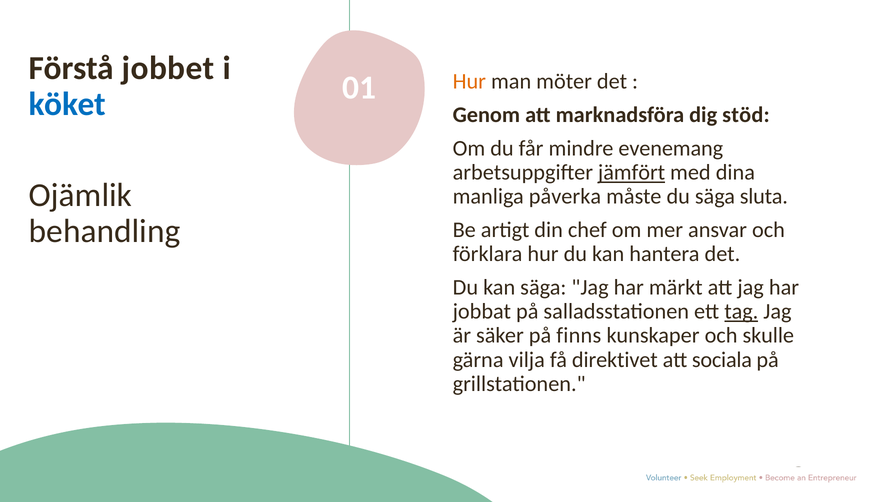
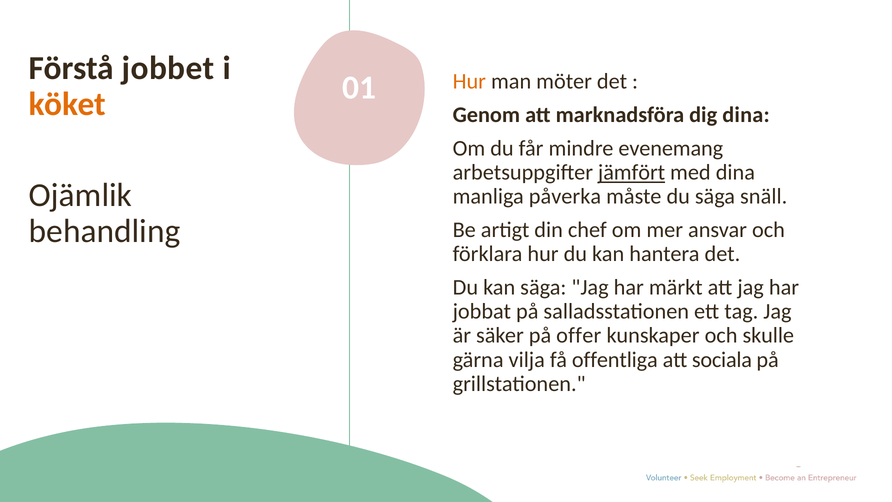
köket colour: blue -> orange (67, 104)
dig stöd: stöd -> dina (746, 115)
sluta: sluta -> snäll (764, 196)
tag underline: present -> none (741, 311)
finns: finns -> offer (579, 335)
direktivet: direktivet -> offentliga (615, 360)
